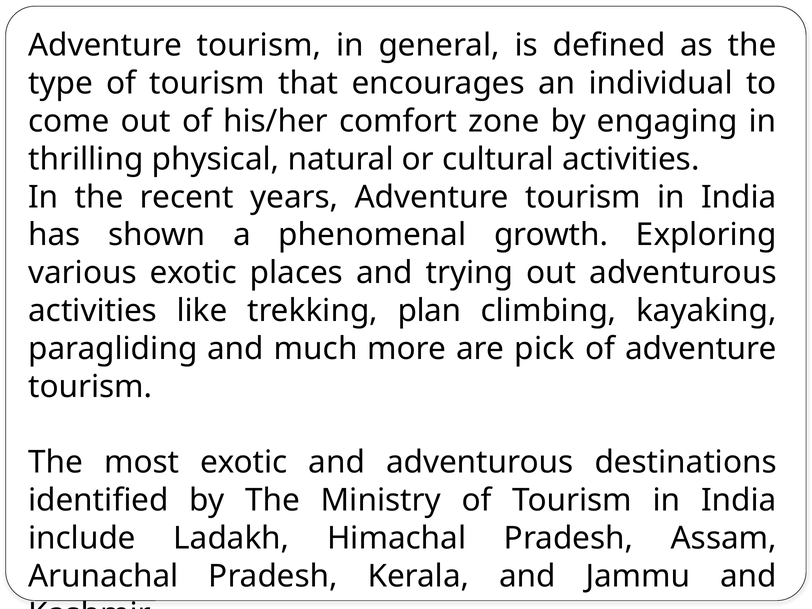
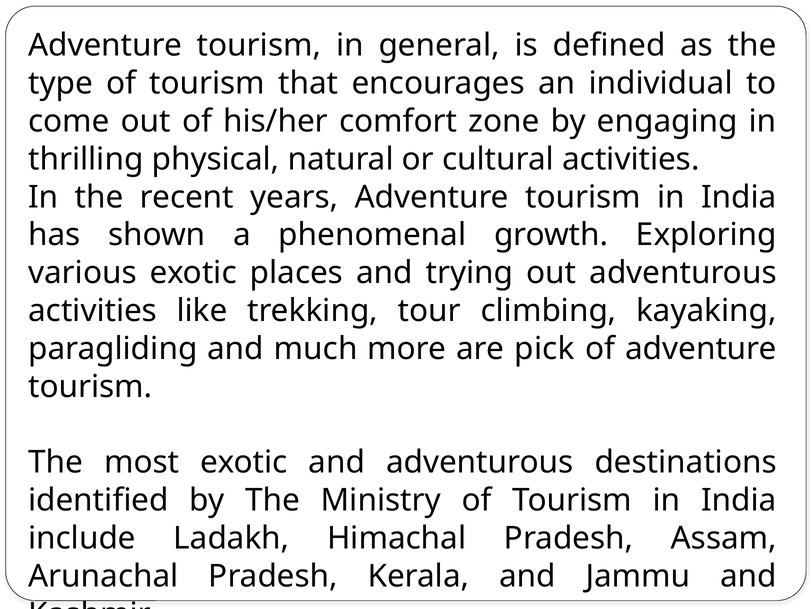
plan: plan -> tour (429, 311)
